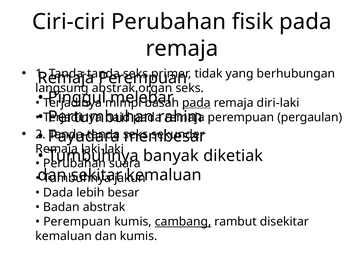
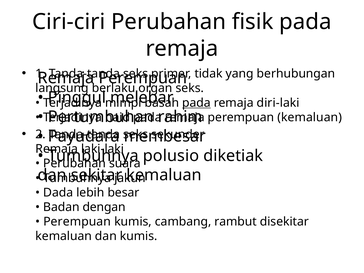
abstrak: abstrak -> berlaku (114, 88)
perempuan pergaulan: pergaulan -> kemaluan (310, 117)
banyak: banyak -> polusio (171, 156)
Badan abstrak: abstrak -> dengan (104, 207)
cambang underline: present -> none (183, 222)
